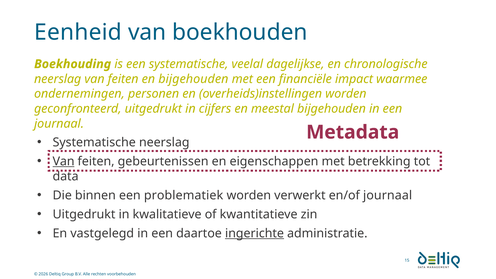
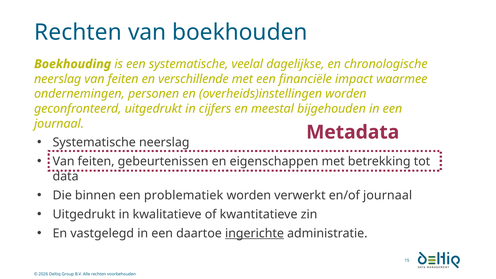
Eenheid: Eenheid -> Rechten (78, 32)
en bijgehouden: bijgehouden -> verschillende (193, 79)
Van underline: present -> none (64, 161)
